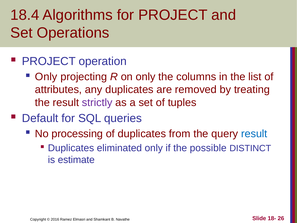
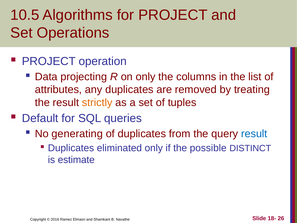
18.4: 18.4 -> 10.5 (25, 15)
Only: Only -> Data (46, 77)
strictly colour: purple -> orange (97, 102)
processing: processing -> generating (77, 134)
